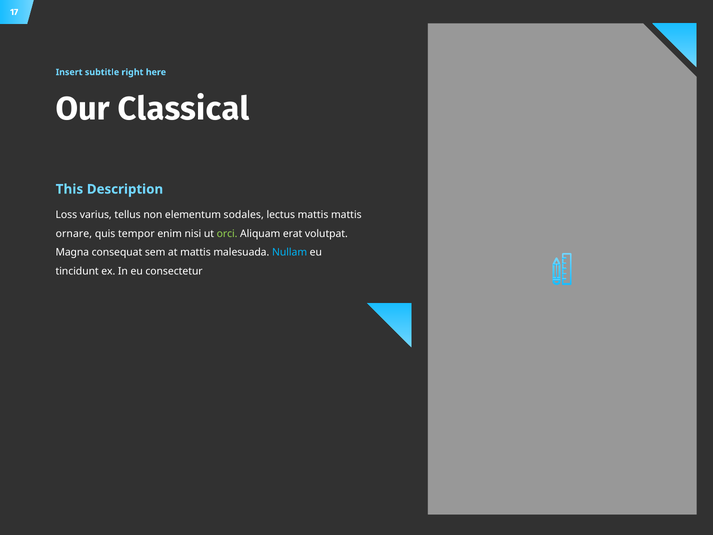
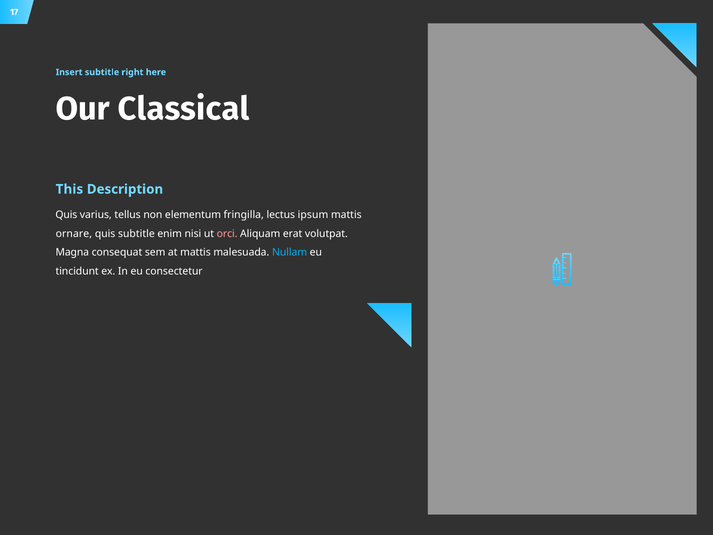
Loss: Loss -> Quis (66, 215)
sodales: sodales -> fringilla (244, 215)
lectus mattis: mattis -> ipsum (313, 215)
quis tempor: tempor -> subtitle (136, 234)
orci colour: light green -> pink (227, 234)
